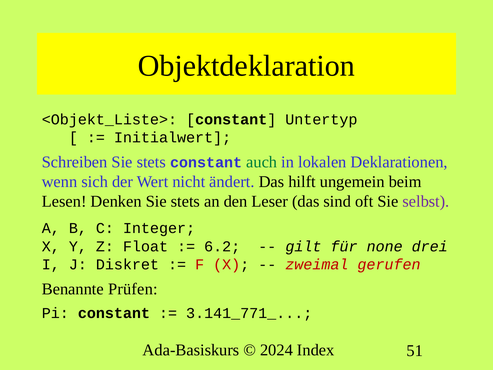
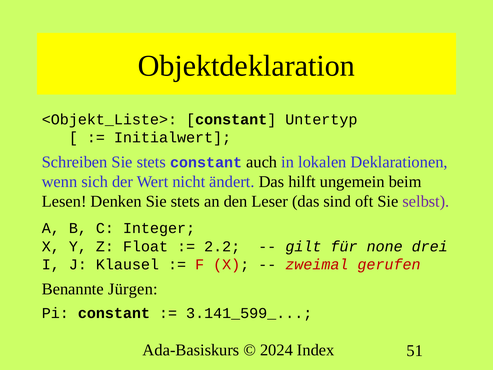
auch colour: green -> black (262, 162)
6.2: 6.2 -> 2.2 (222, 246)
Diskret: Diskret -> Klausel (127, 264)
Prüfen: Prüfen -> Jürgen (133, 289)
3.141_771_: 3.141_771_ -> 3.141_599_ (249, 313)
